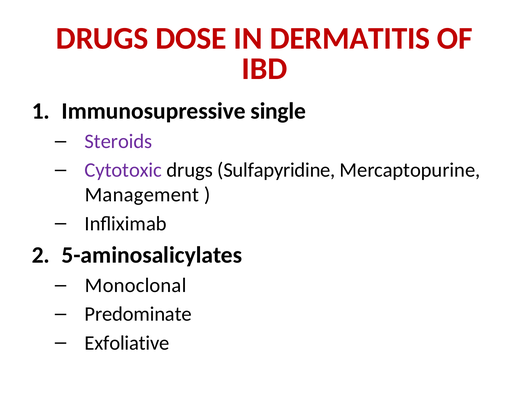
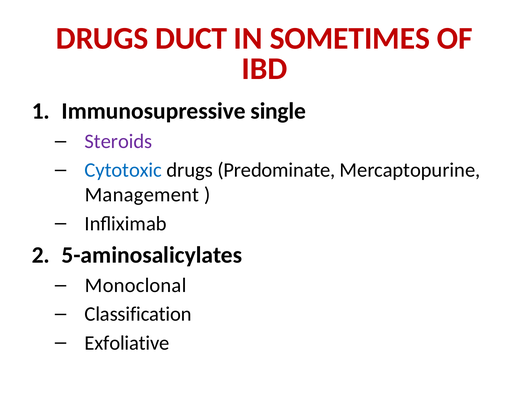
DOSE: DOSE -> DUCT (191, 39)
DERMATITIS: DERMATITIS -> SOMETIMES (350, 39)
Cytotoxic colour: purple -> blue (123, 170)
Sulfapyridine: Sulfapyridine -> Predominate (276, 170)
Predominate: Predominate -> Classification (138, 314)
